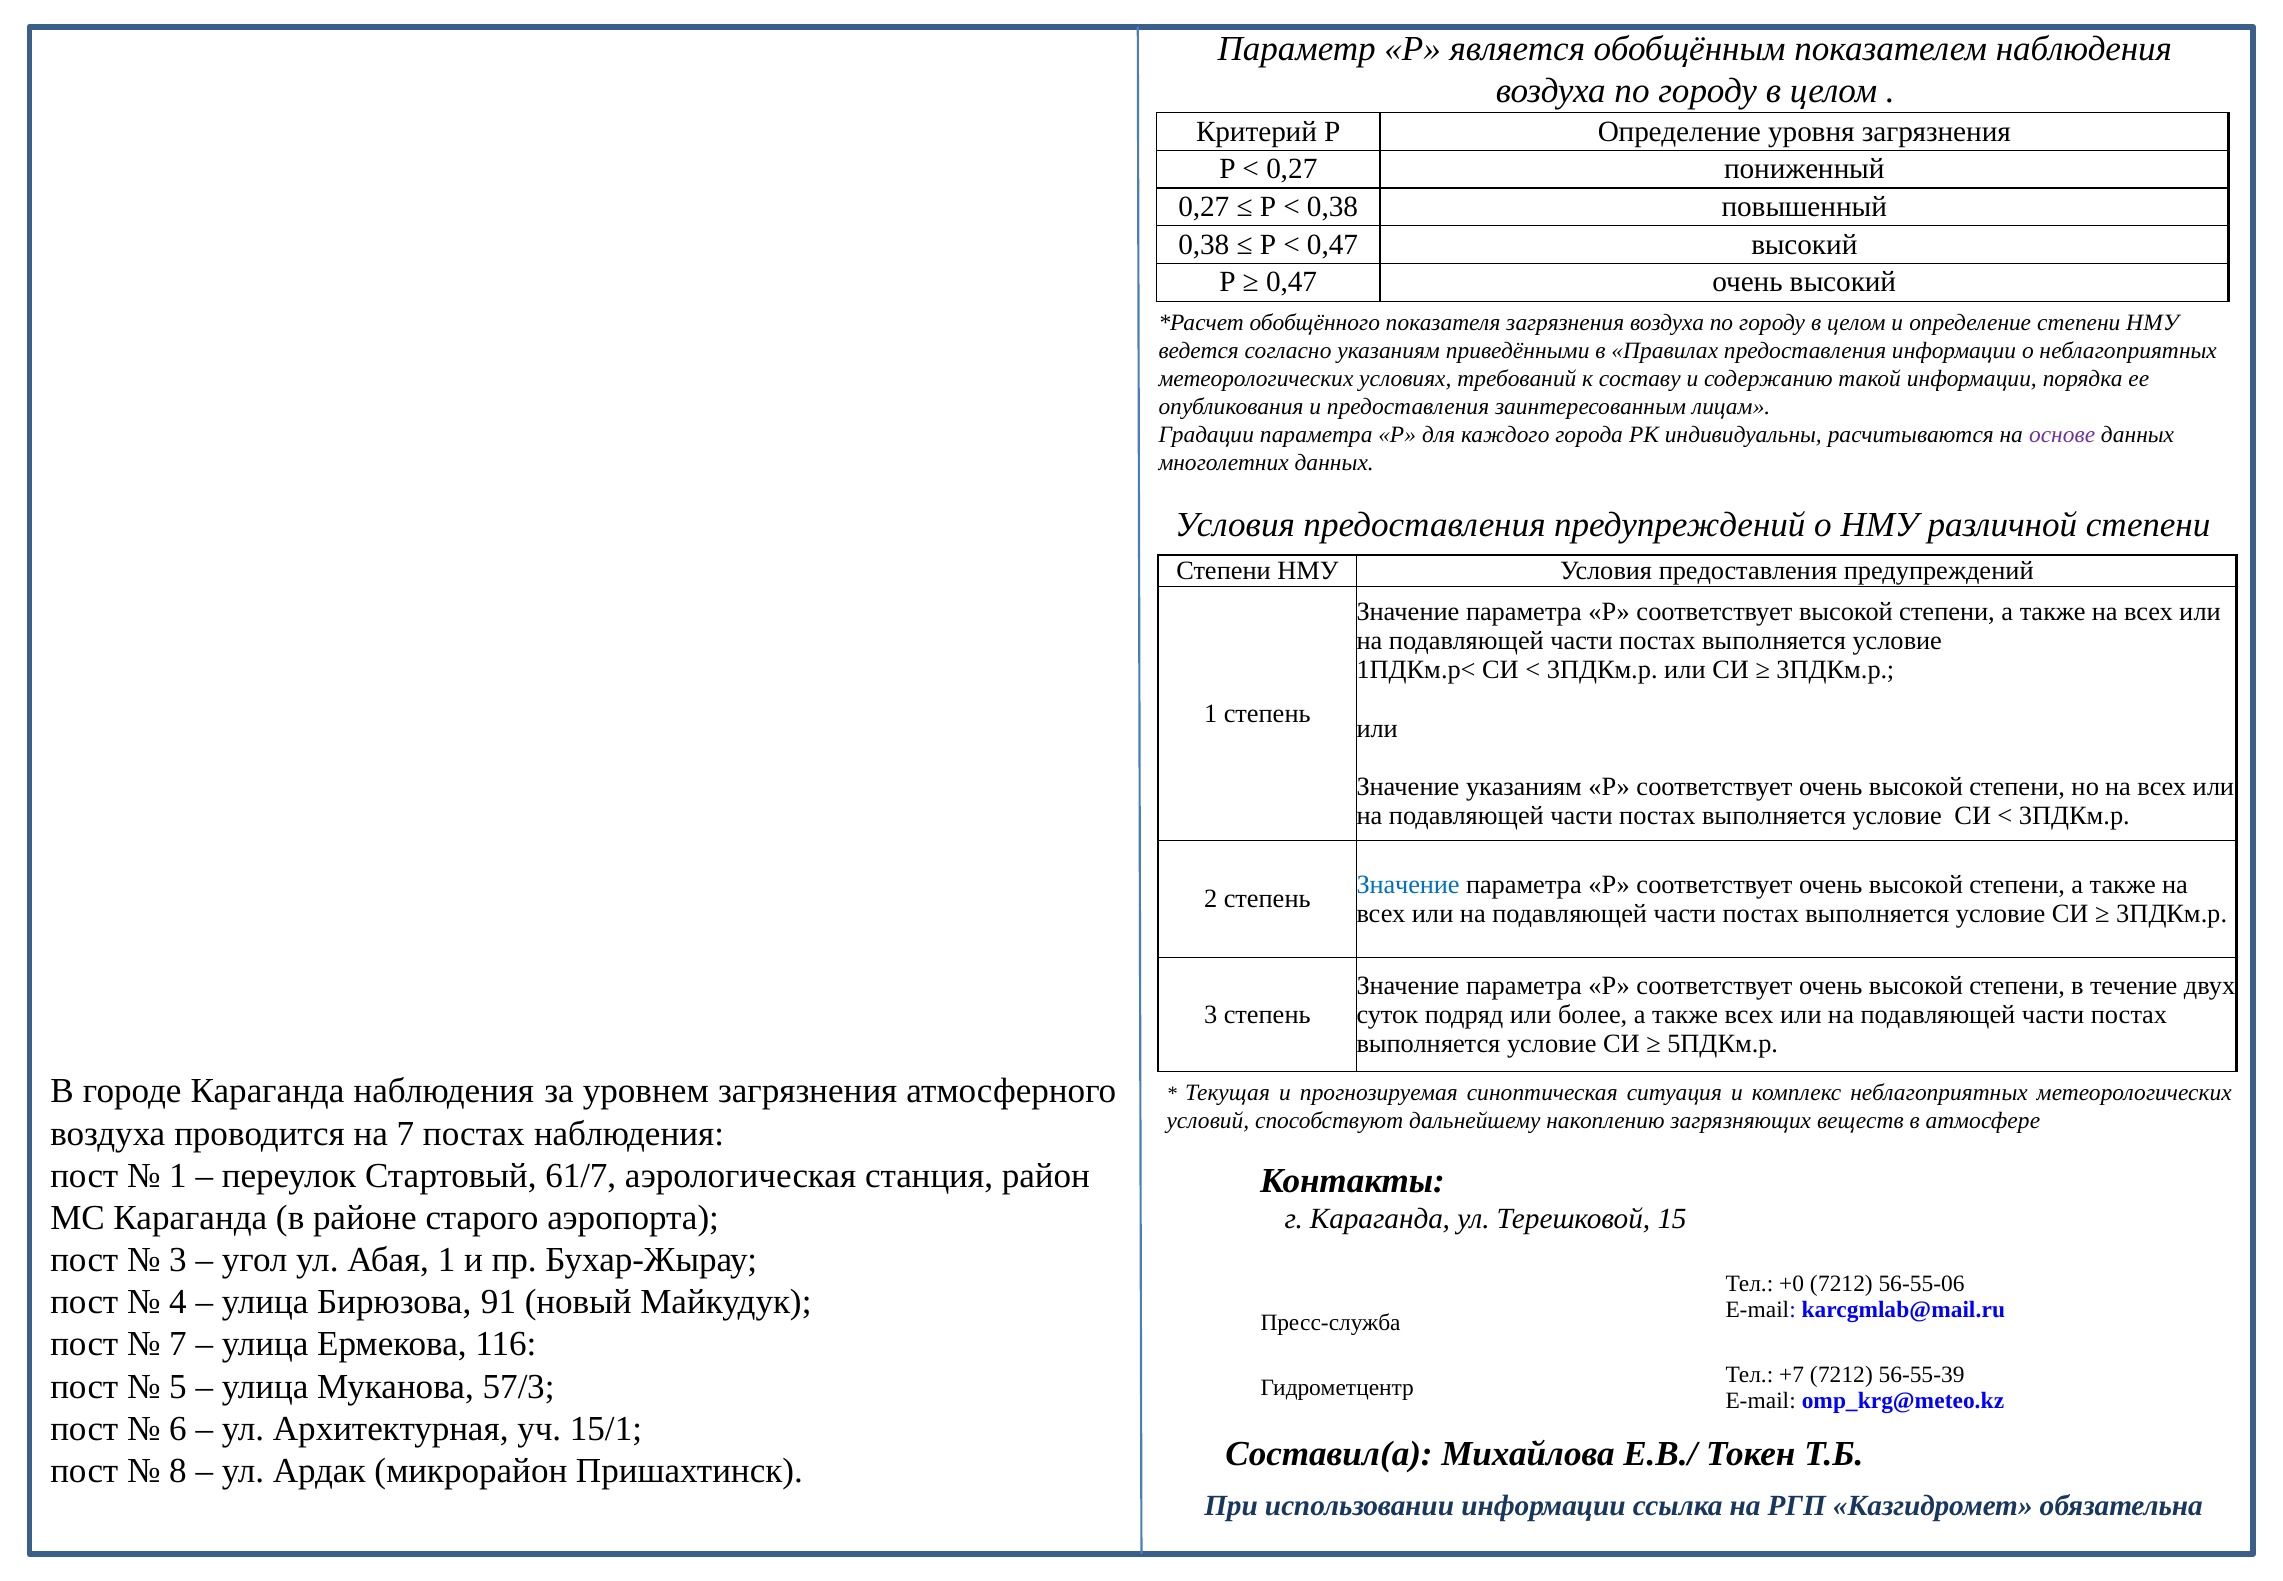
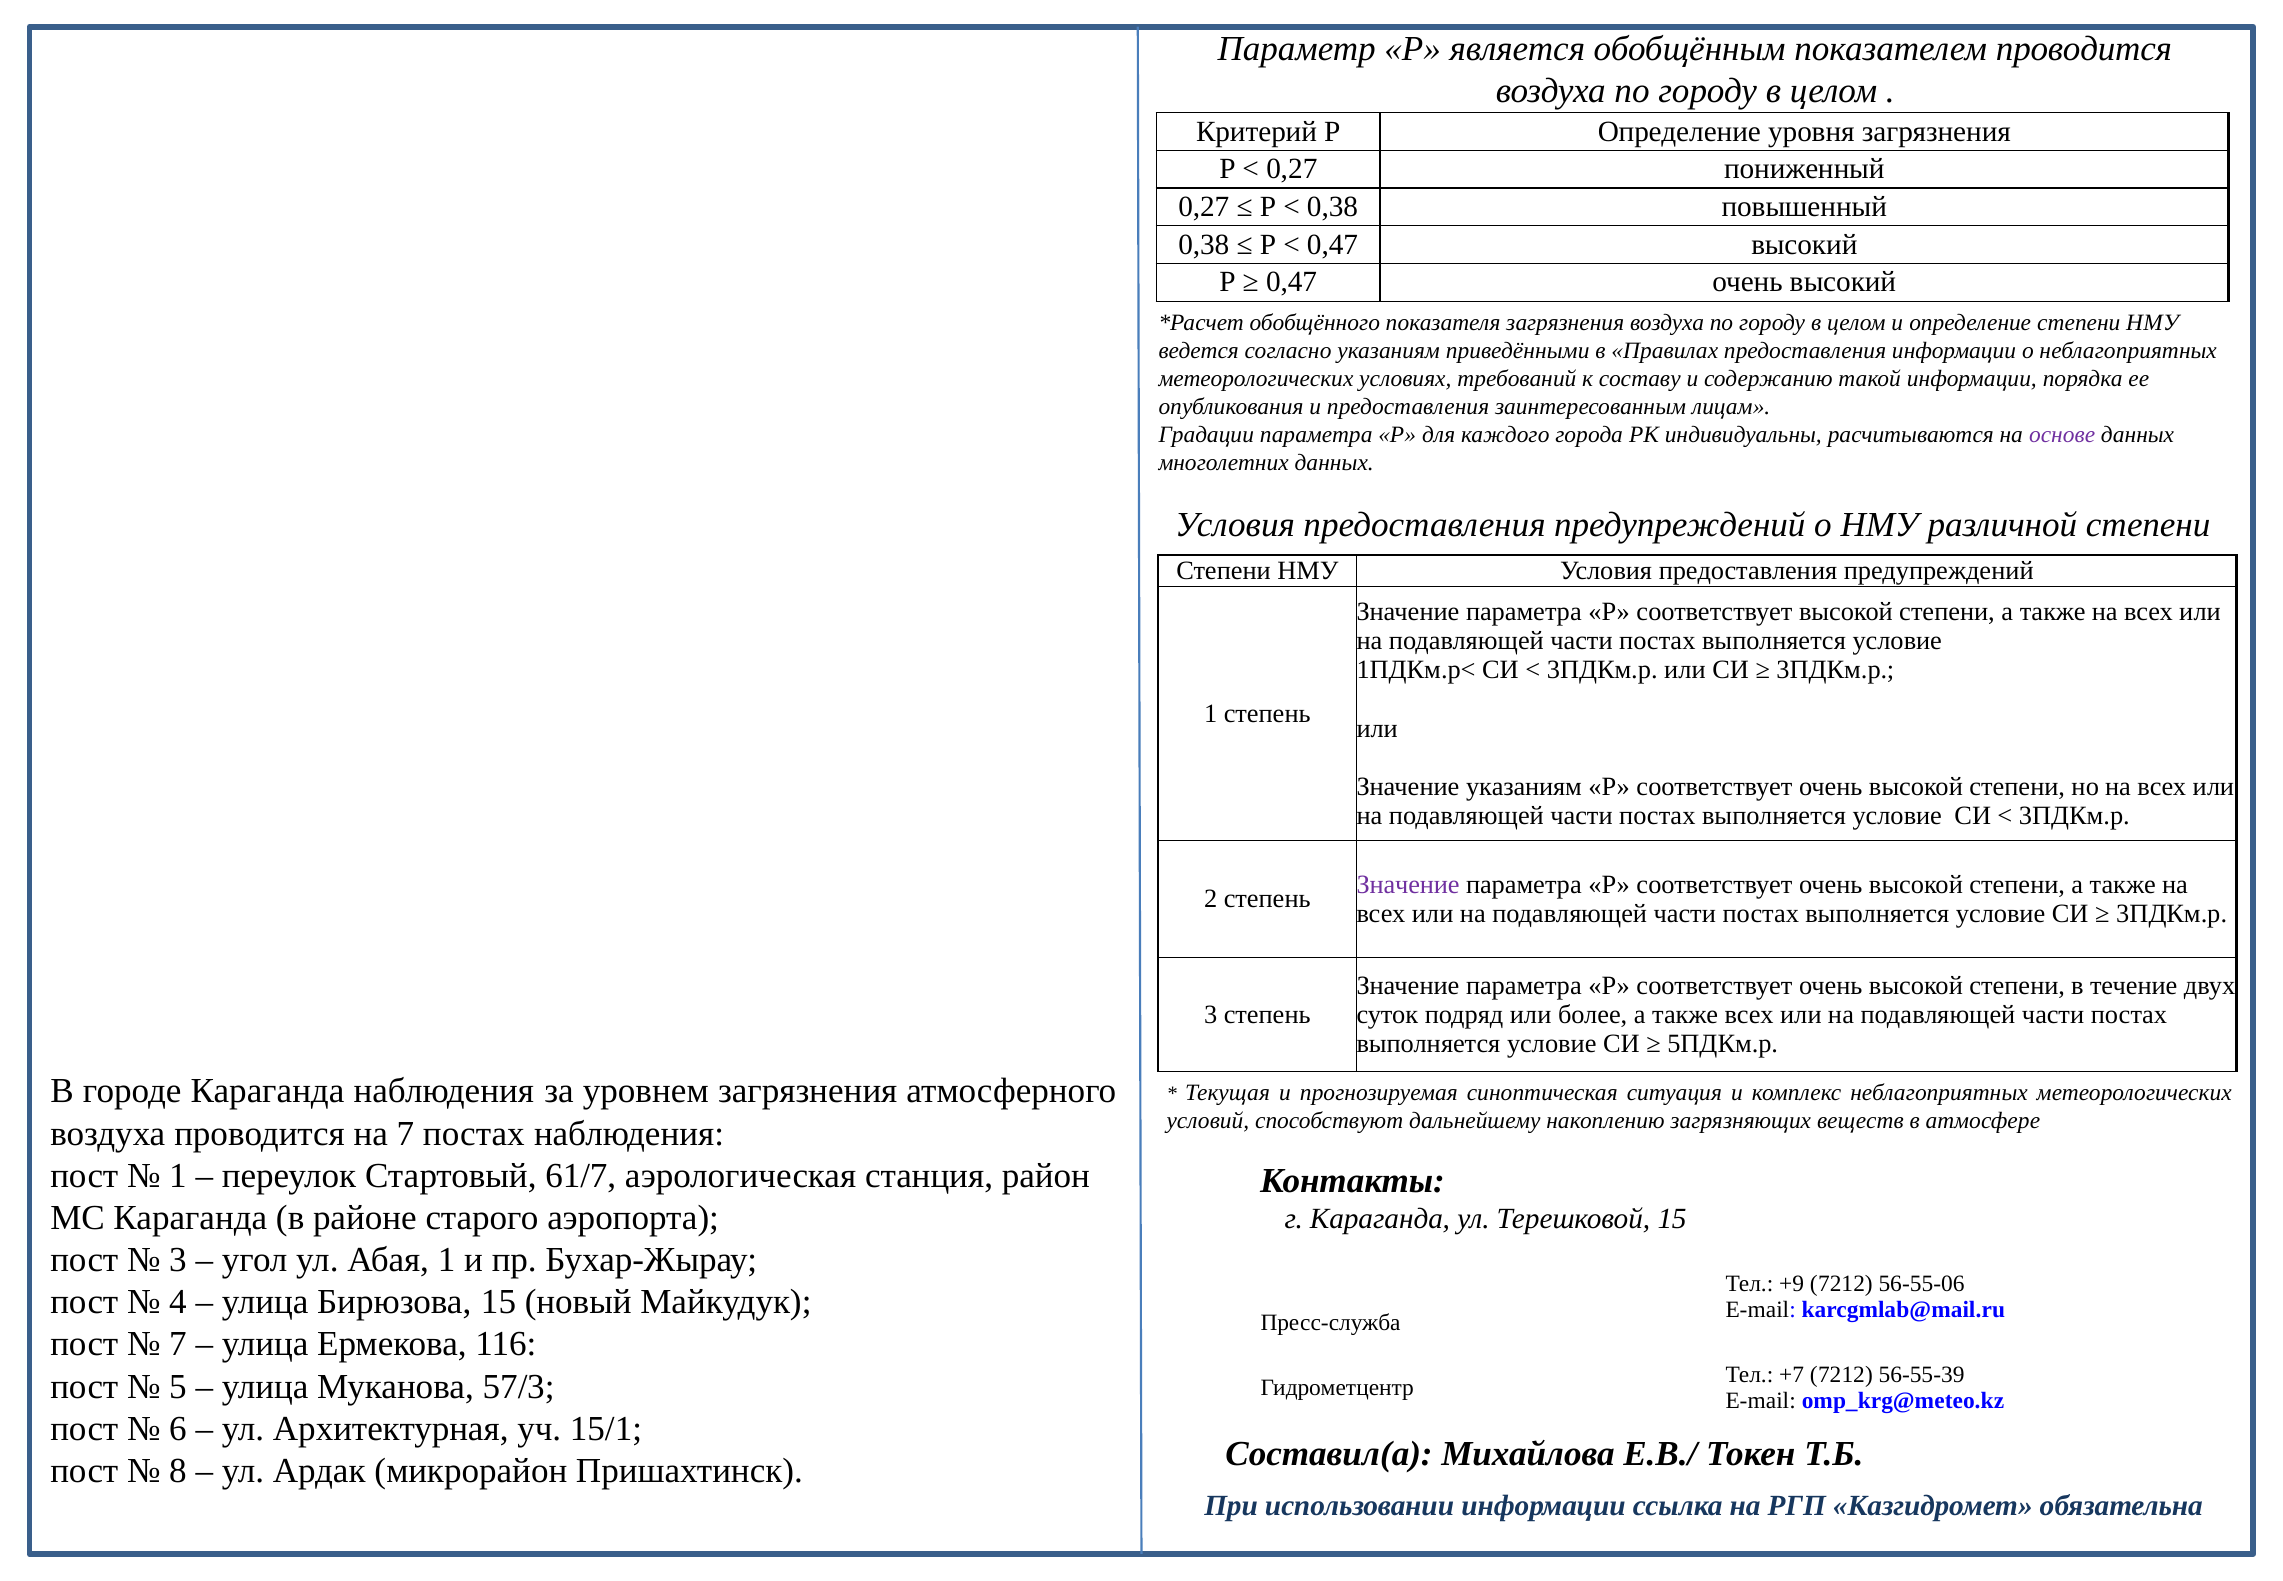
показателем наблюдения: наблюдения -> проводится (2084, 48)
Значение colour: blue -> purple (1408, 884)
+0: +0 -> +9 (1792, 1283)
Бирюзова 91: 91 -> 15 (499, 1302)
